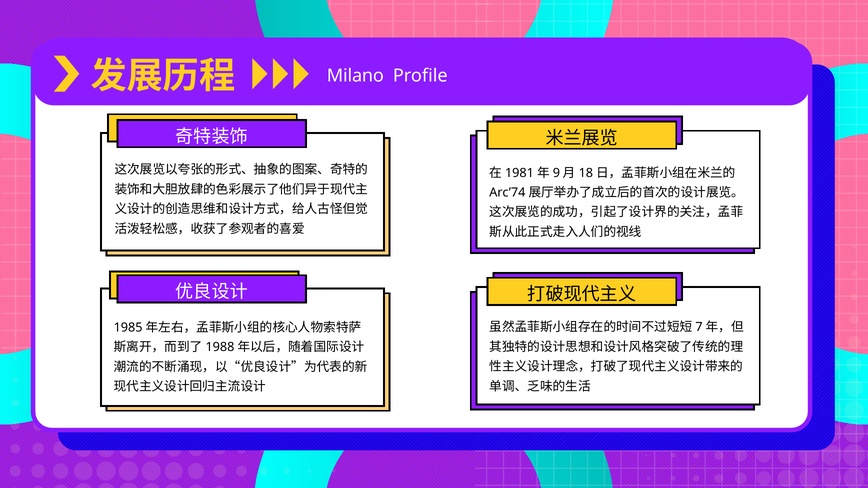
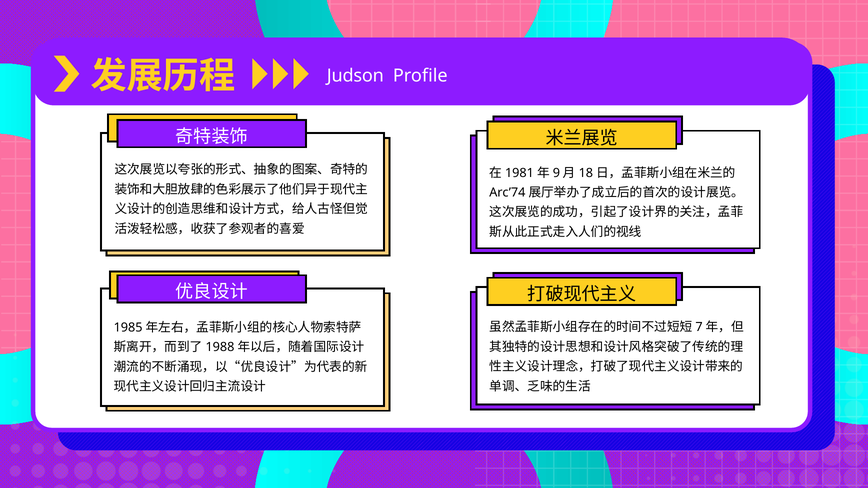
Milano: Milano -> Judson (355, 76)
